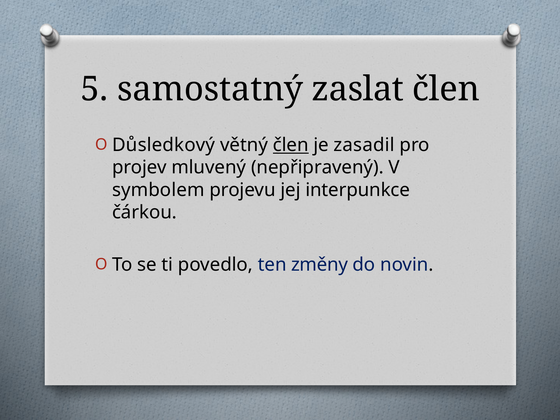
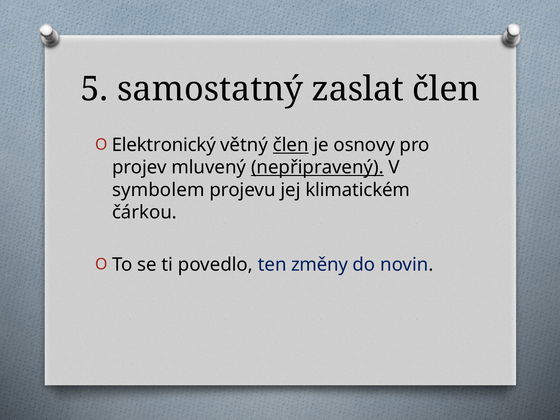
Důsledkový: Důsledkový -> Elektronický (164, 145)
zasadil: zasadil -> osnovy (364, 145)
nepřipravený underline: none -> present (317, 168)
interpunkce: interpunkce -> klimatickém (358, 190)
